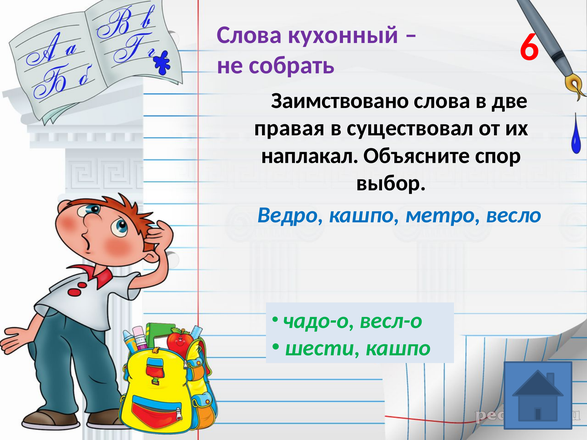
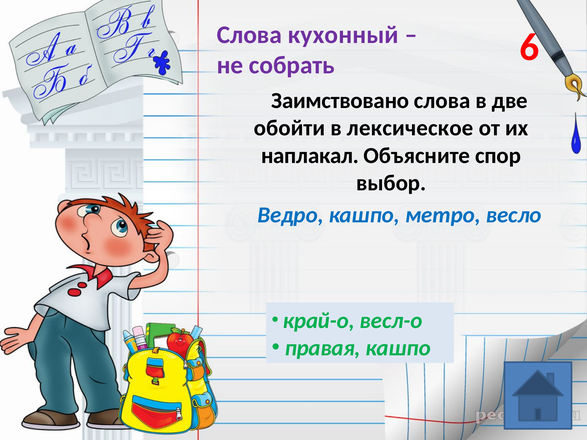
правая: правая -> обойти (290, 128)
существовал: существовал -> лексическое (410, 128)
чадо-о: чадо-о -> край-о (319, 321)
шести: шести -> правая (323, 348)
